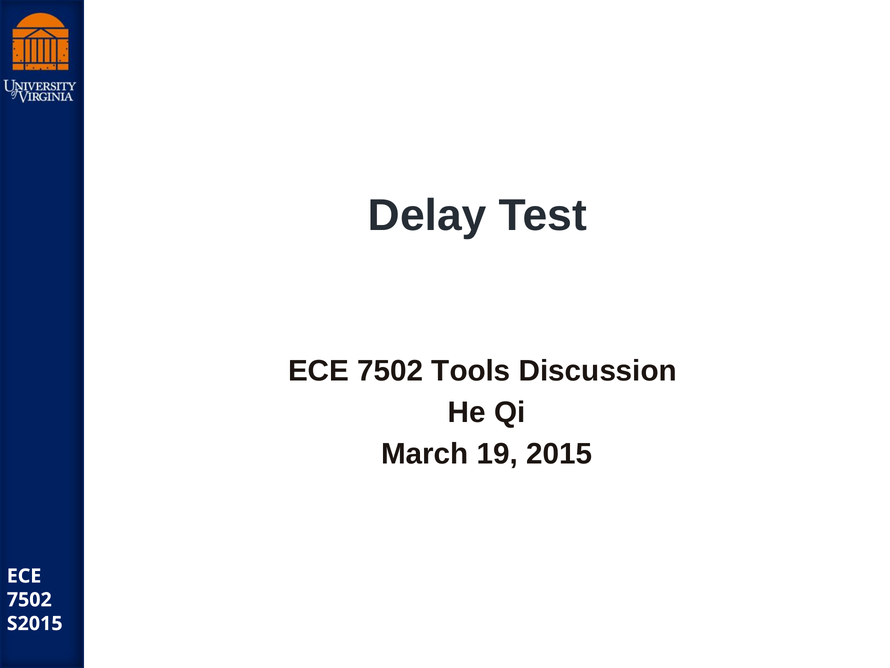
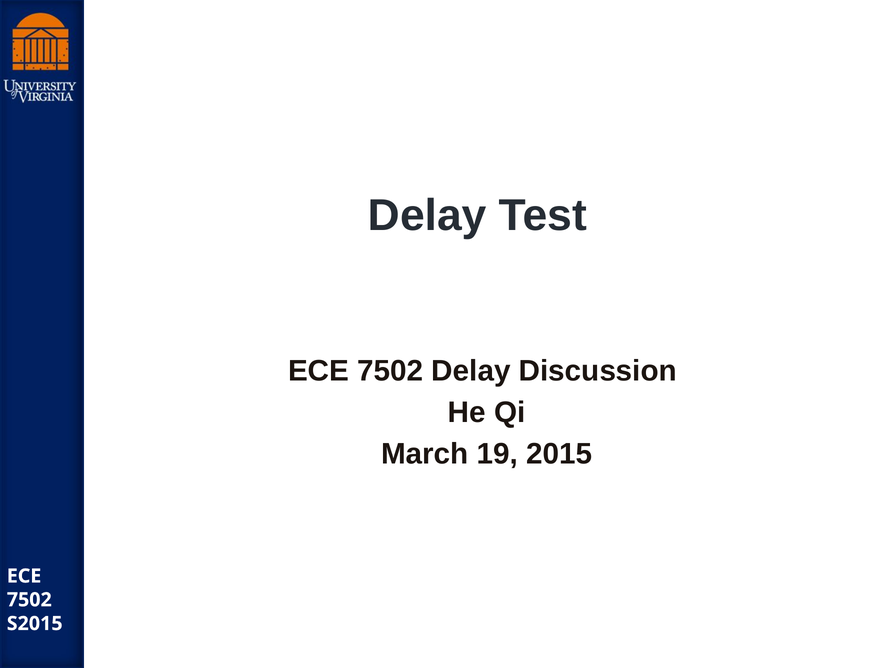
7502 Tools: Tools -> Delay (471, 371)
